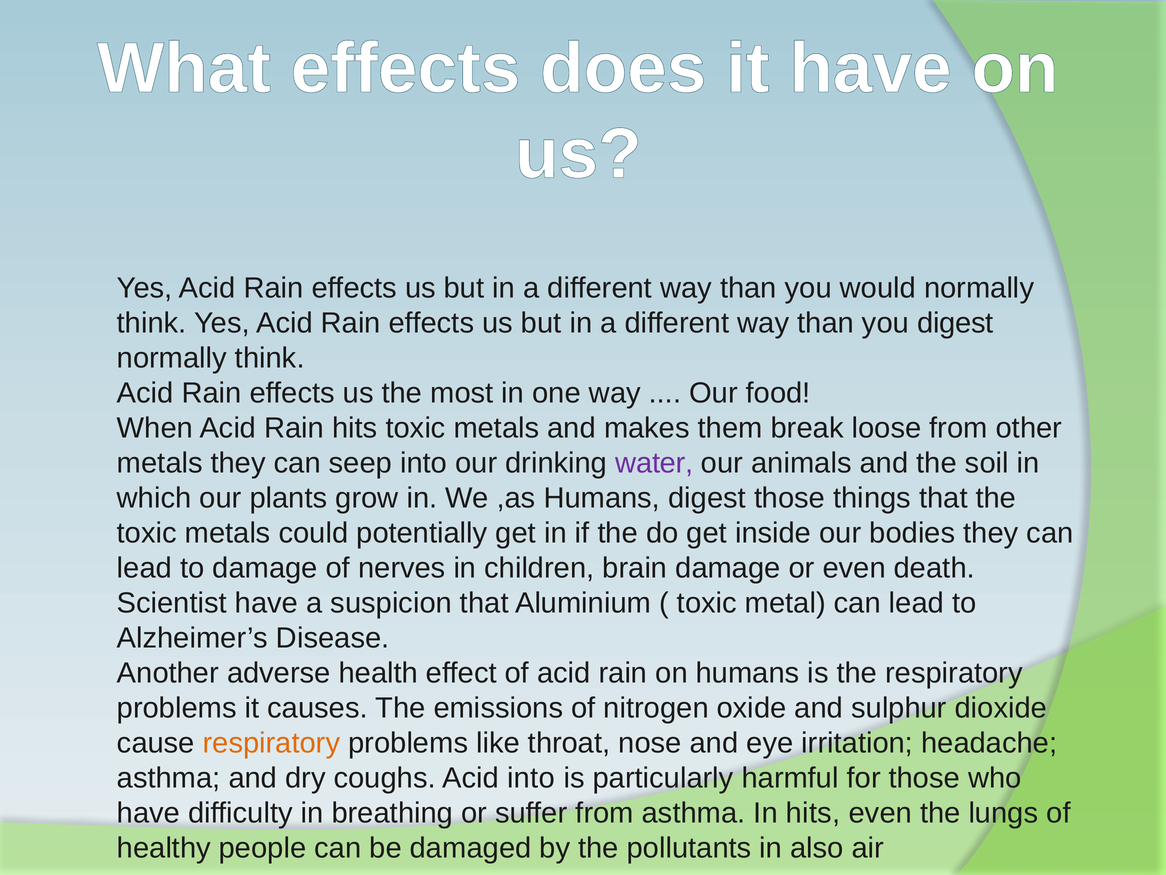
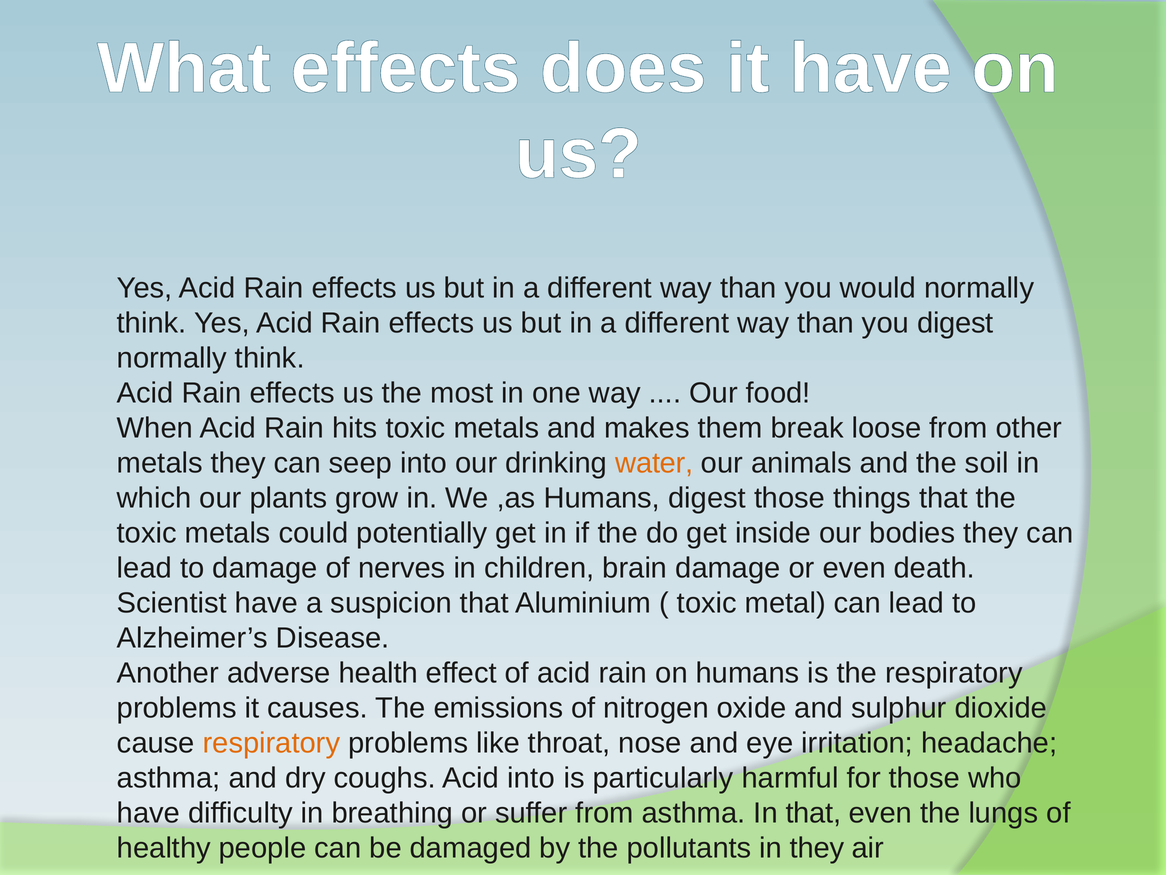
water colour: purple -> orange (654, 463)
In hits: hits -> that (813, 813)
in also: also -> they (817, 848)
